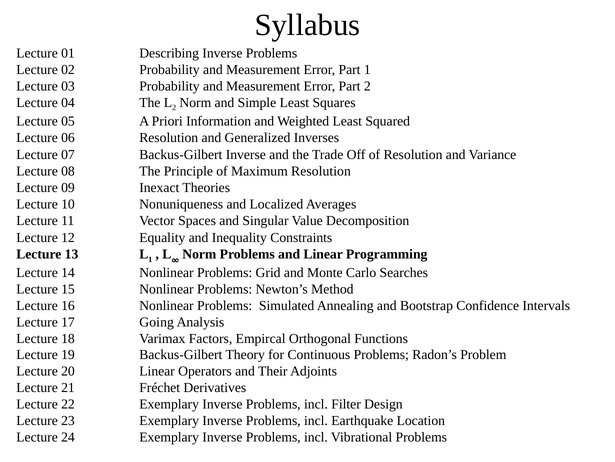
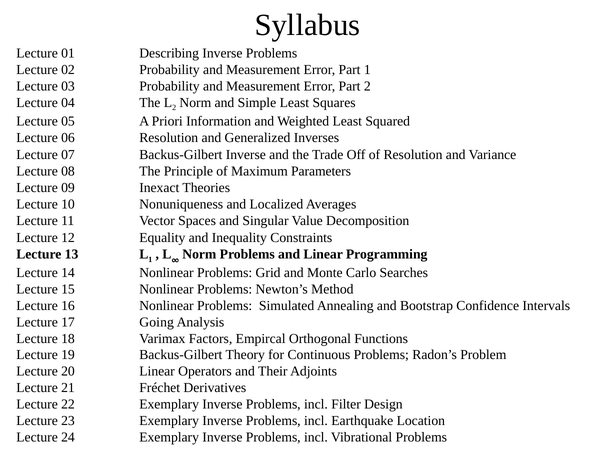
Maximum Resolution: Resolution -> Parameters (321, 171)
